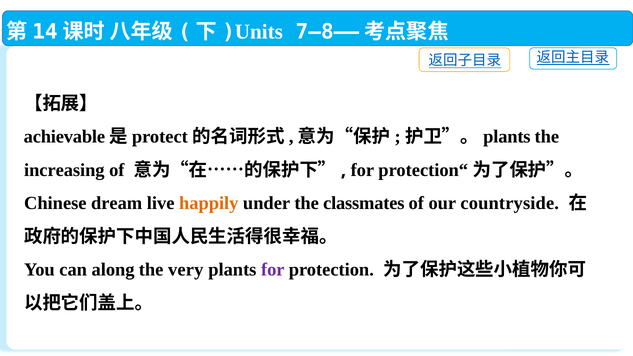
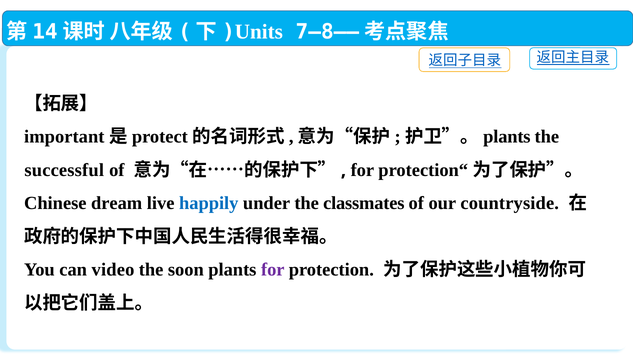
achievable: achievable -> important (64, 137)
increasing: increasing -> successful (64, 170)
happily colour: orange -> blue (209, 203)
along: along -> video (113, 270)
very: very -> soon (186, 270)
